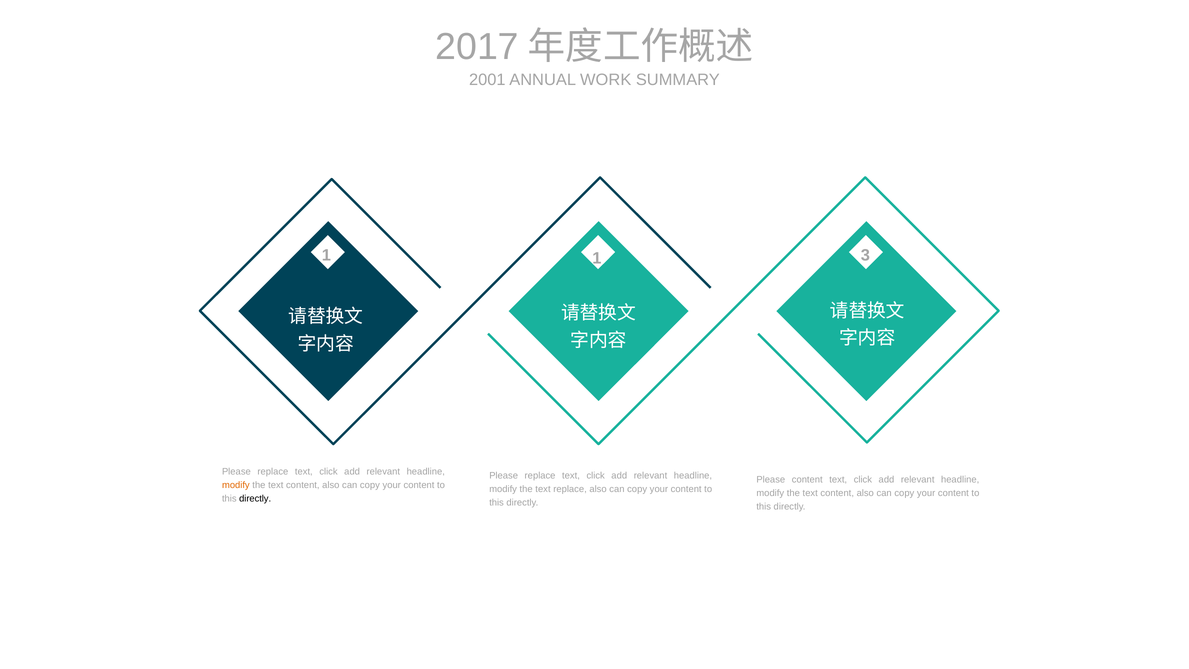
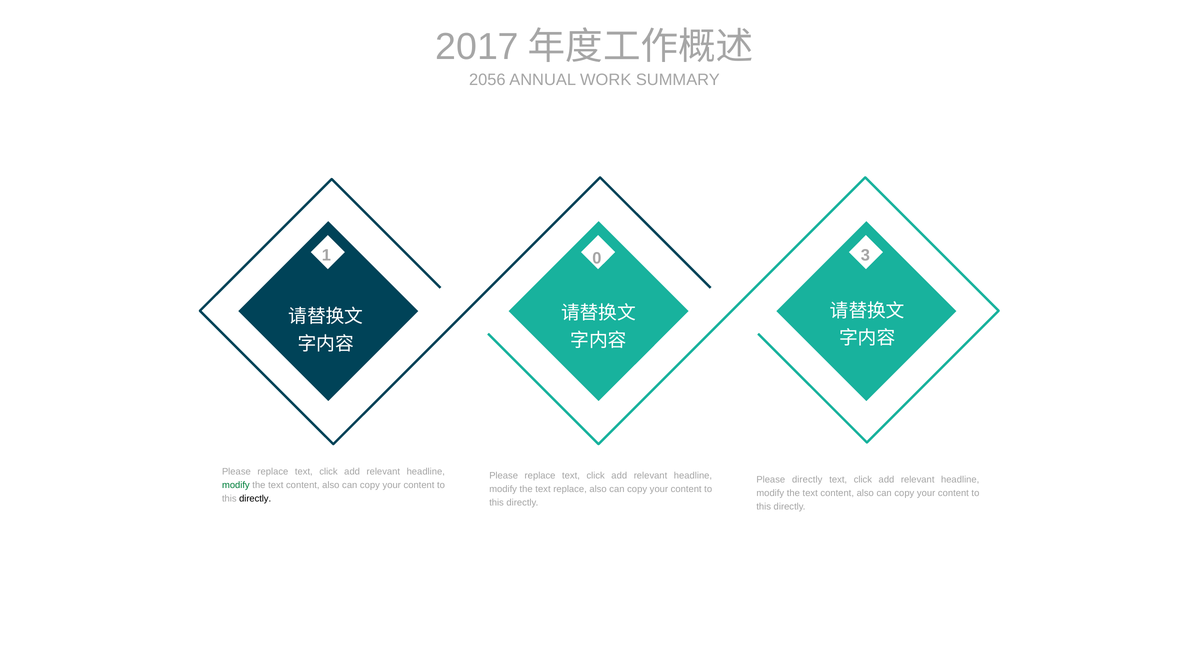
2001: 2001 -> 2056 (487, 80)
1 1: 1 -> 0 (597, 258)
Please content: content -> directly (807, 480)
modify colour: orange -> green (236, 485)
